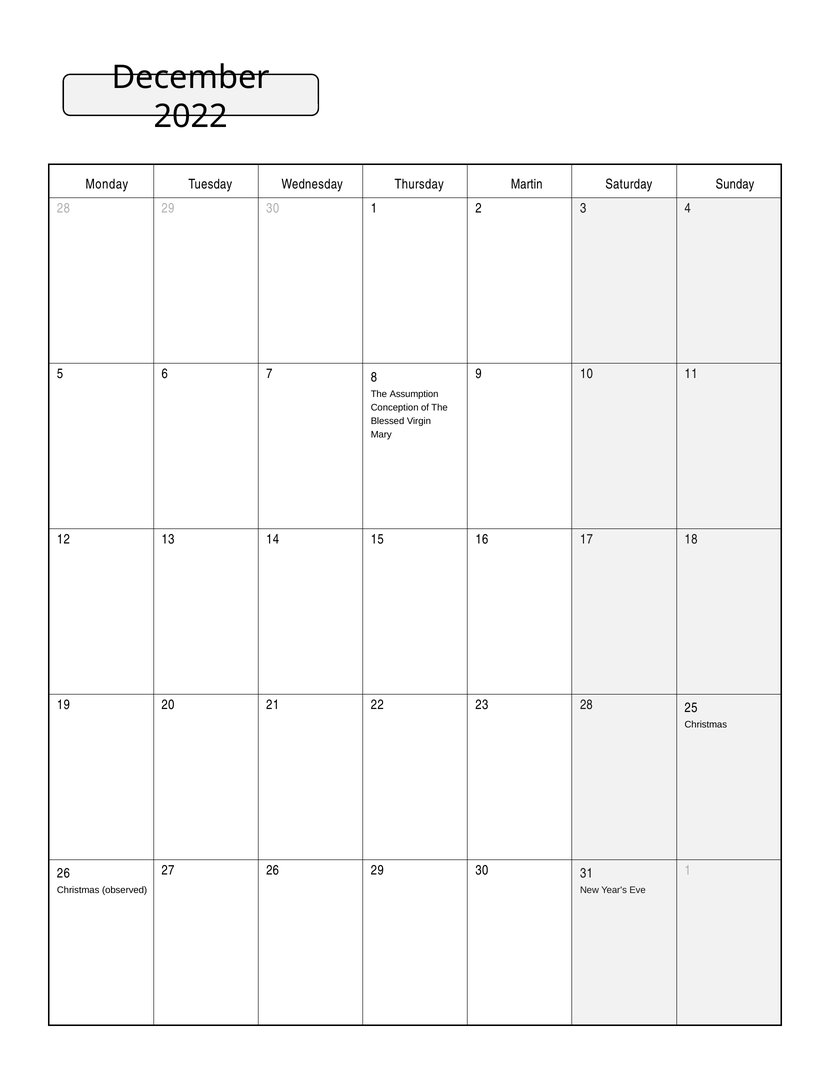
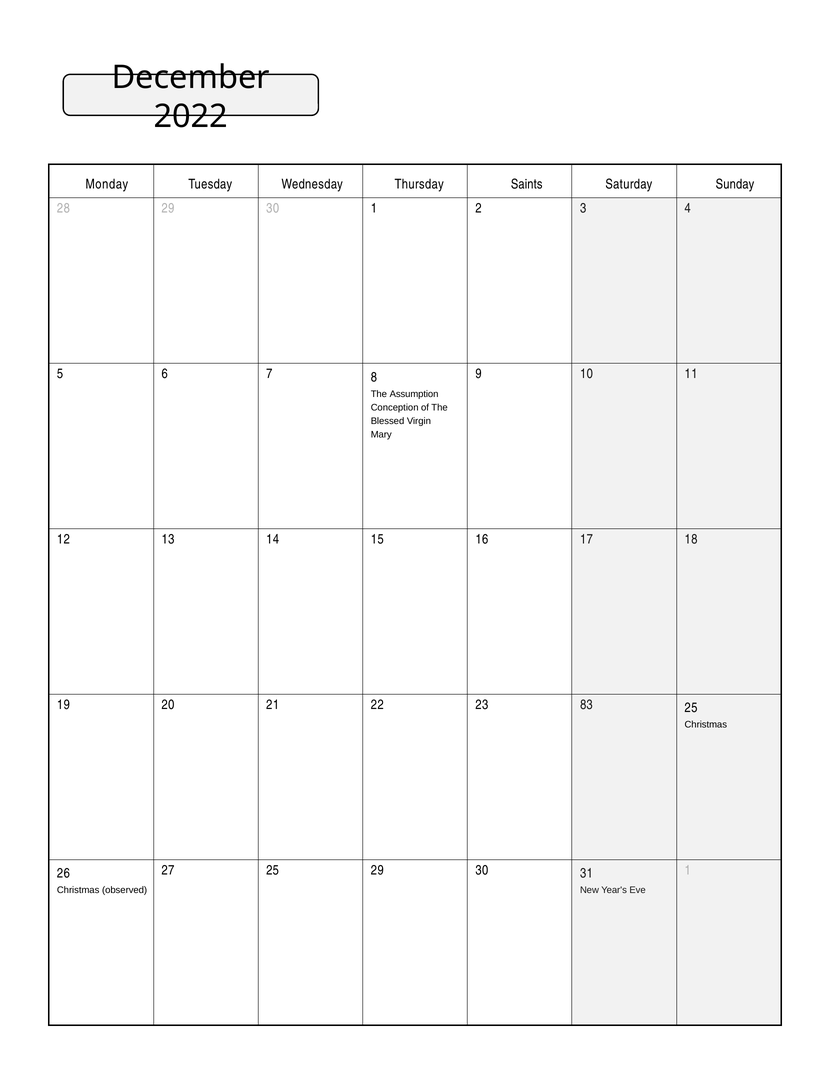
Martin: Martin -> Saints (527, 184)
23 28: 28 -> 83 (586, 705)
27 26: 26 -> 25 (273, 870)
